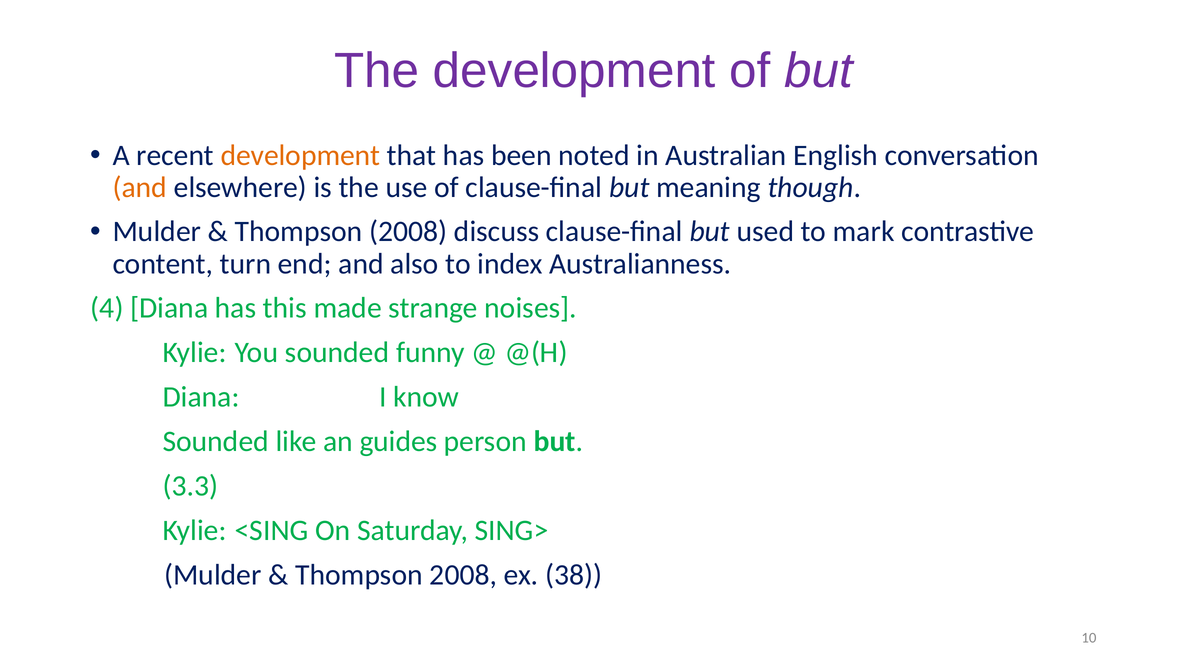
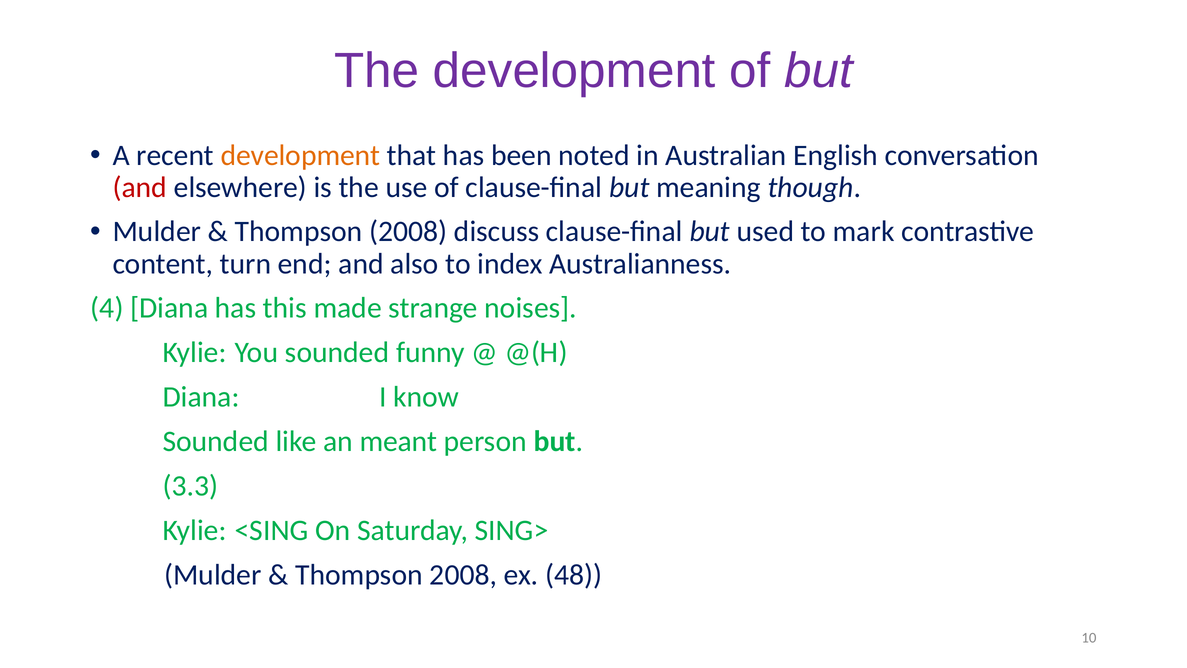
and colour: orange -> red (140, 187)
guides: guides -> meant (398, 441)
38: 38 -> 48 (574, 574)
